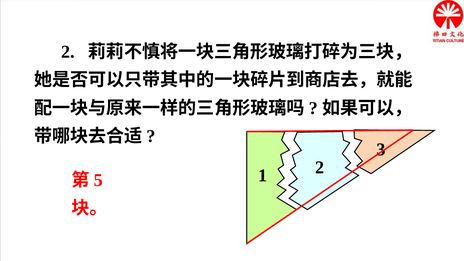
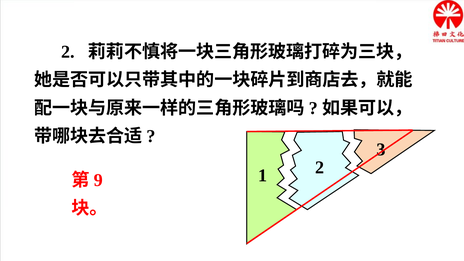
5: 5 -> 9 (98, 180)
